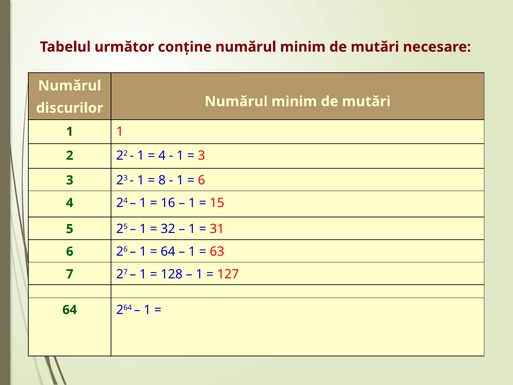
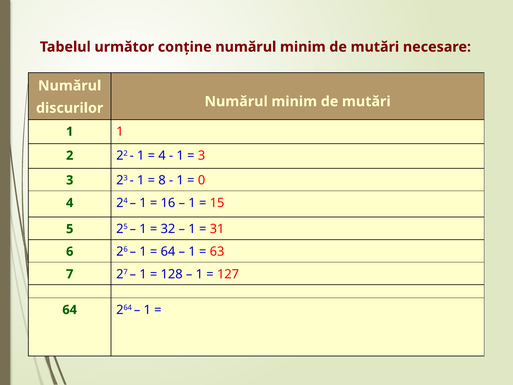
6: 6 -> 0 (202, 180)
